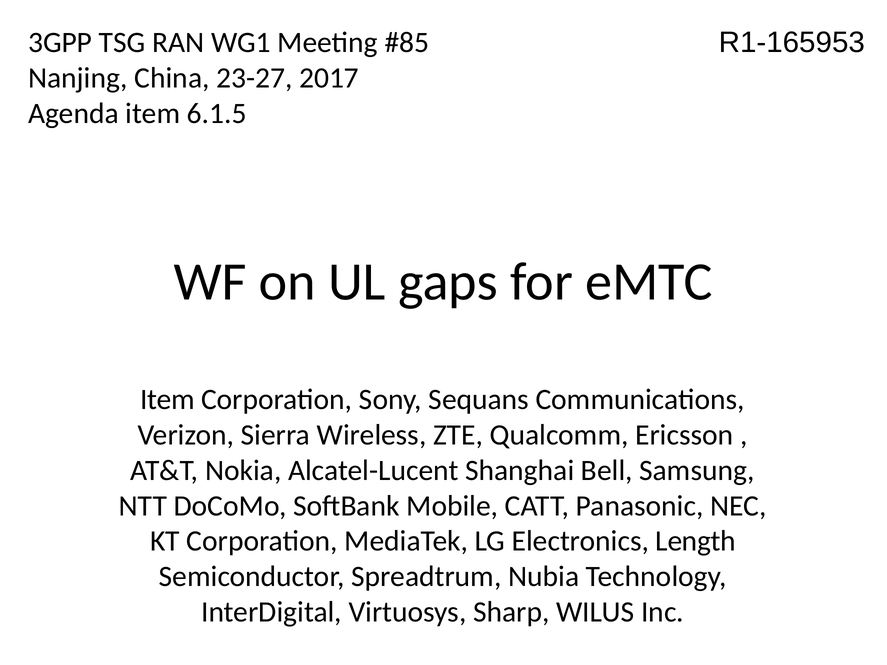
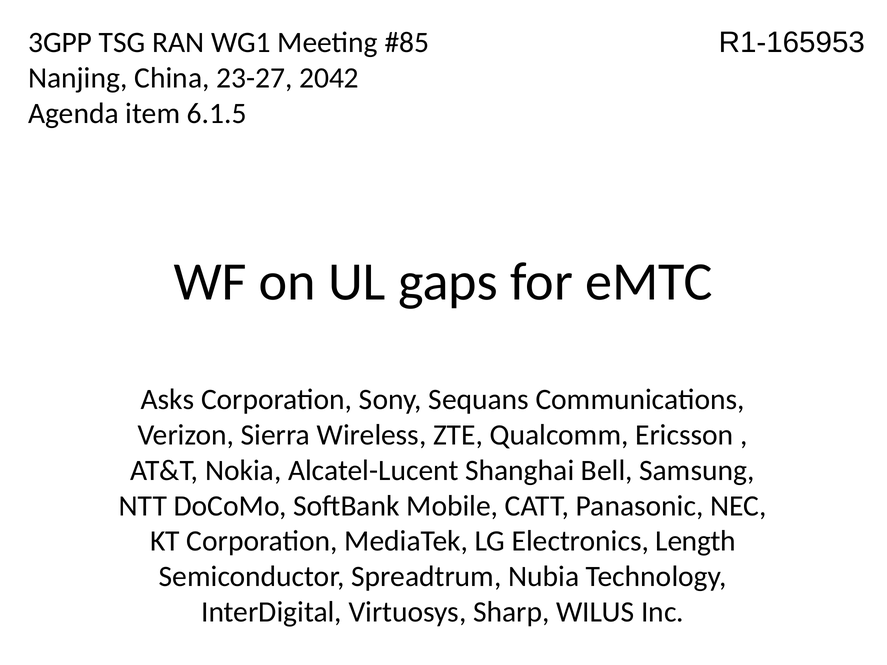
2017: 2017 -> 2042 (329, 78)
Item: Item -> Asks (167, 400)
